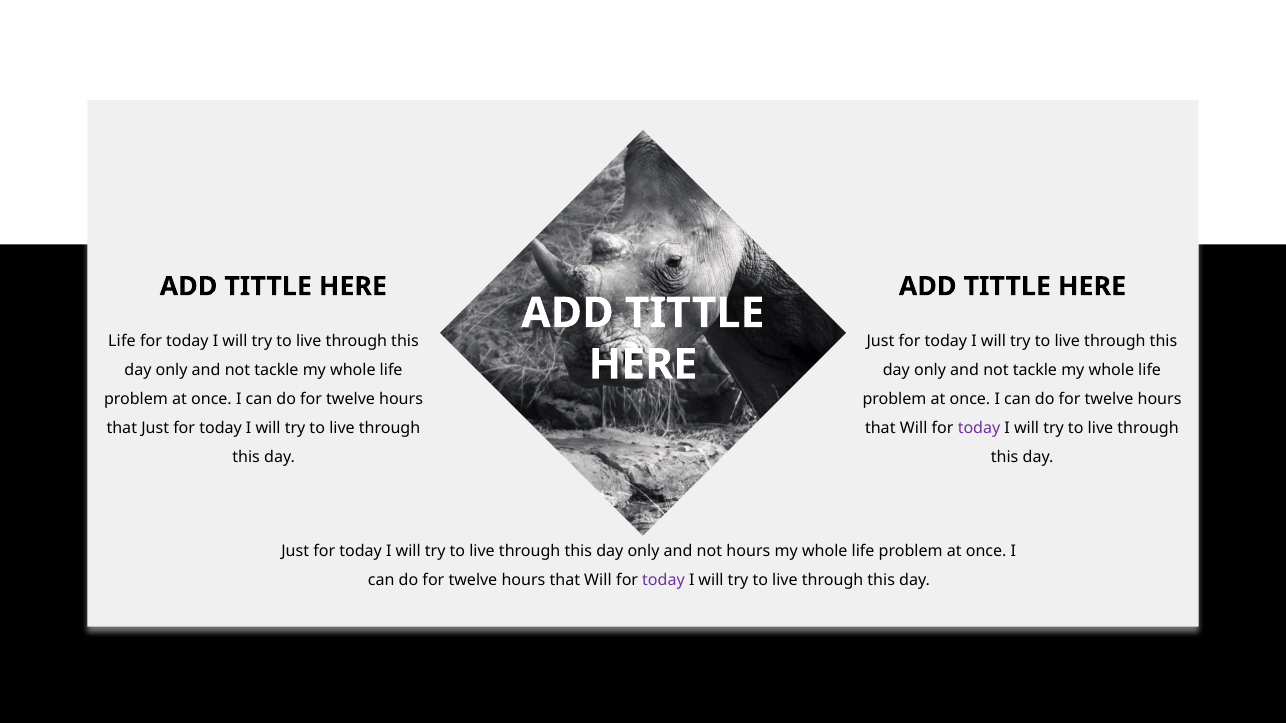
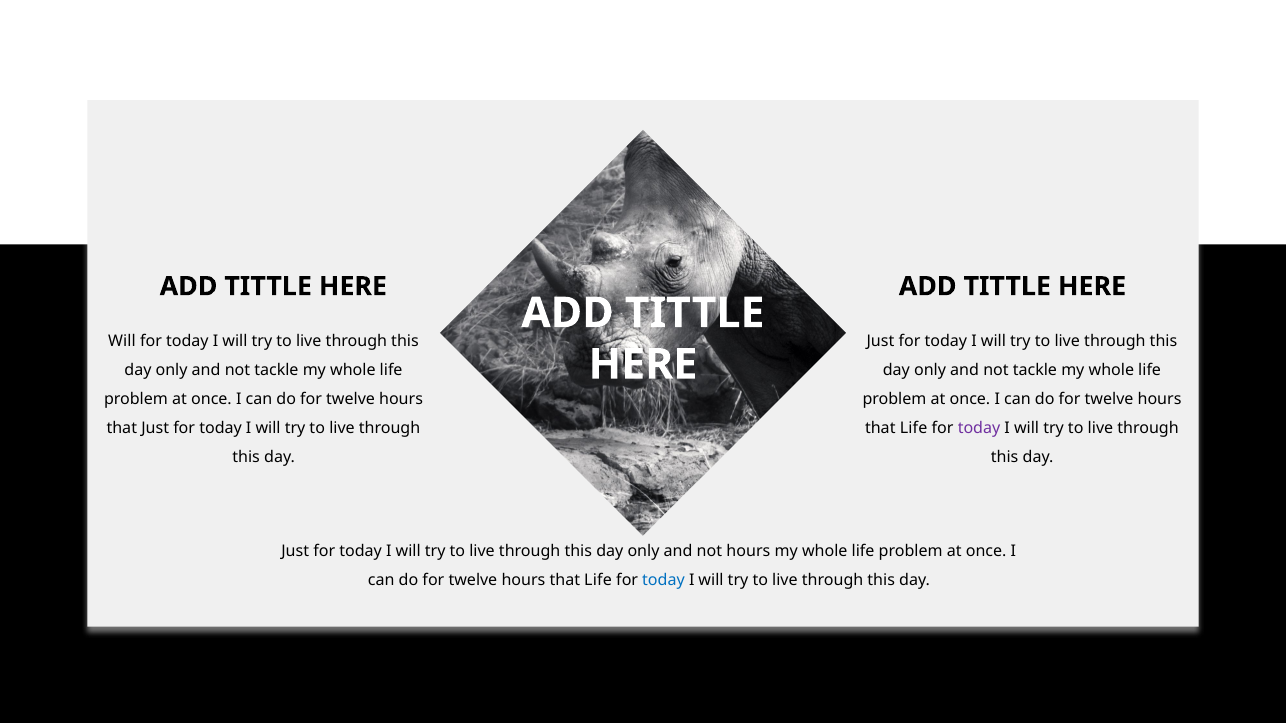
Life: Life -> Will (122, 342)
Will: Will -> Life (914, 429)
Will: Will -> Life (598, 580)
today colour: purple -> blue (663, 580)
